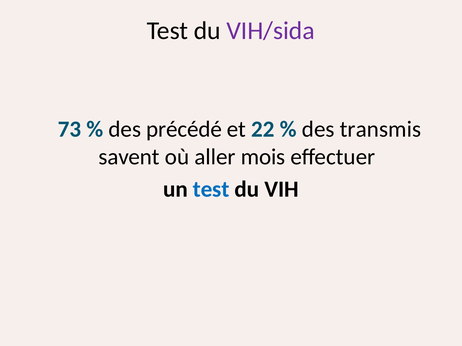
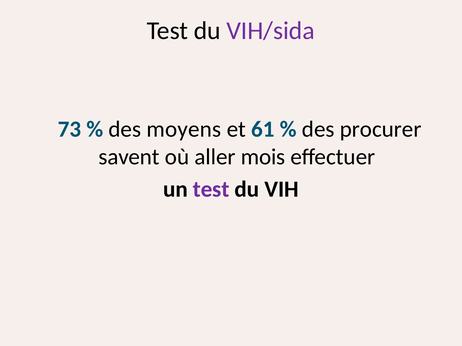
précédé: précédé -> moyens (184, 129)
22: 22 -> 61 (263, 129)
transmis: transmis -> procurer (381, 129)
test colour: blue -> purple (211, 189)
